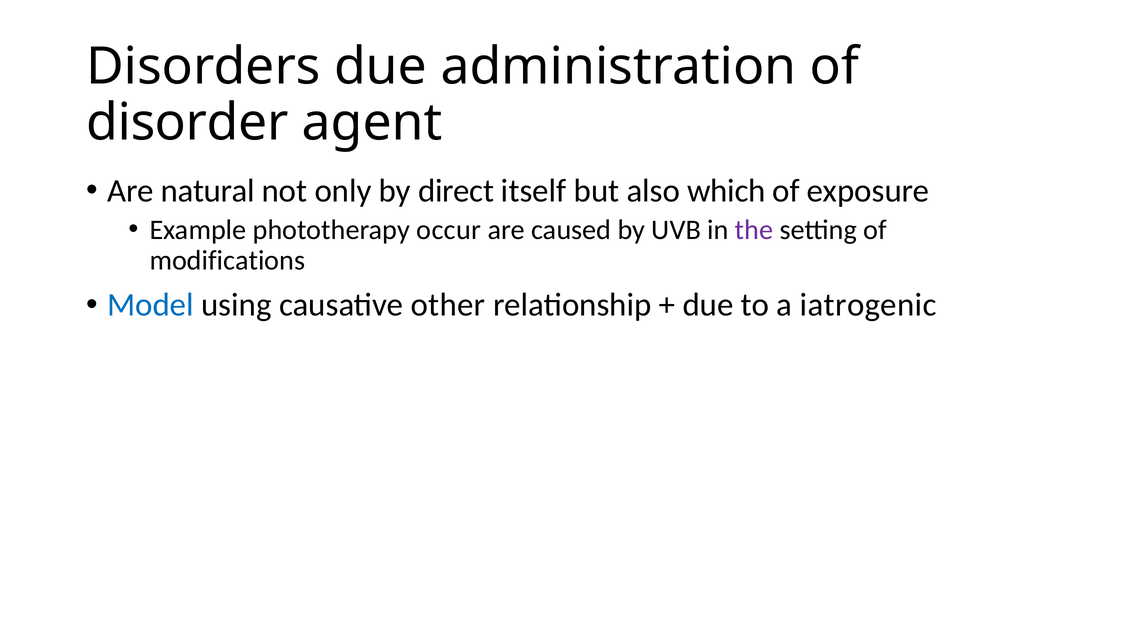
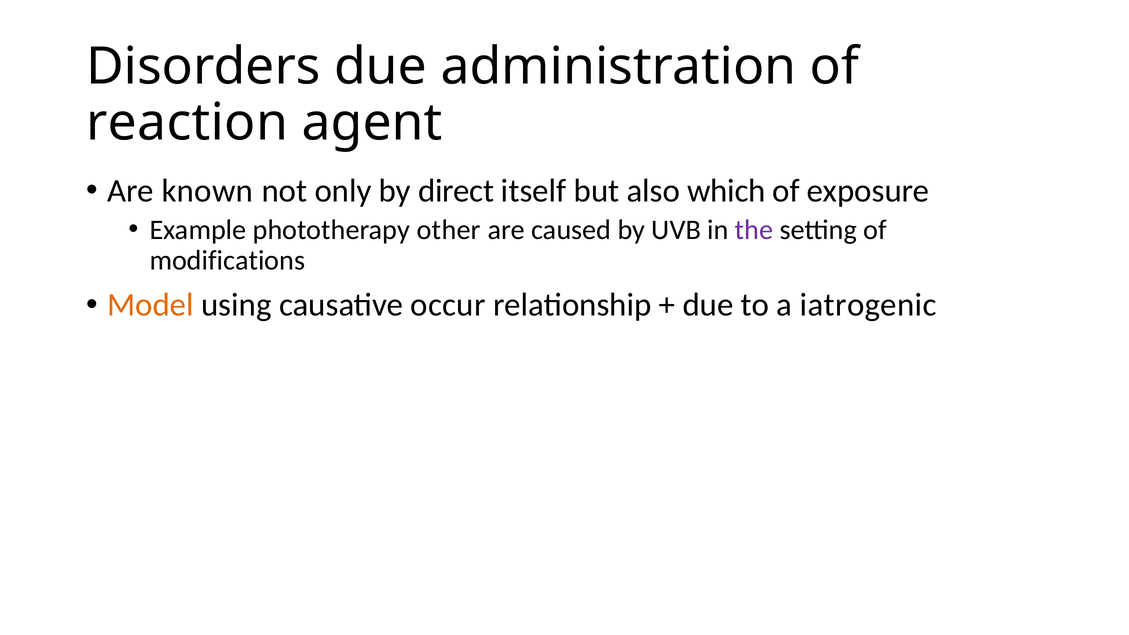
disorder: disorder -> reaction (187, 123)
natural: natural -> known (207, 191)
occur: occur -> other (449, 230)
Model colour: blue -> orange (151, 305)
other: other -> occur (448, 305)
